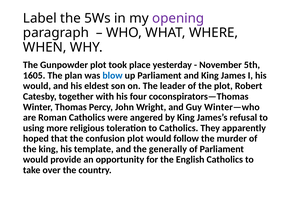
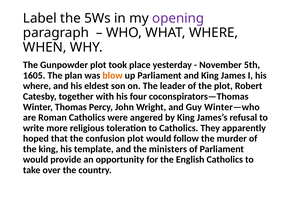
blow colour: blue -> orange (113, 75)
would: would -> where (37, 86)
using: using -> write (34, 128)
generally: generally -> ministers (168, 149)
